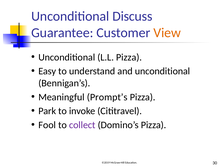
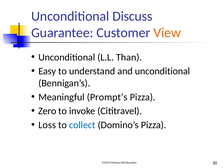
L.L Pizza: Pizza -> Than (129, 57)
Park: Park -> Zero (47, 111)
Fool: Fool -> Loss (47, 125)
collect colour: purple -> blue (82, 125)
